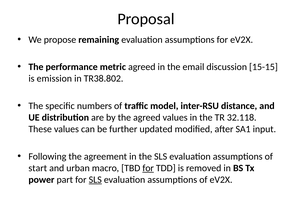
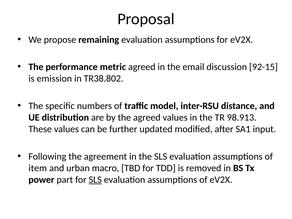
15-15: 15-15 -> 92-15 (263, 67)
32.118: 32.118 -> 98.913 (242, 117)
start: start -> item (38, 168)
for underline: present -> none (148, 168)
